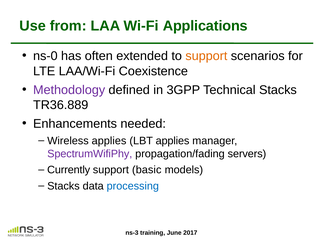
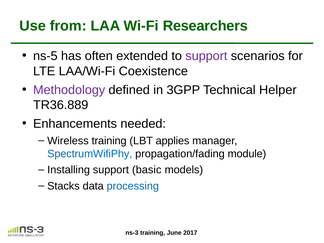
Applications: Applications -> Researchers (205, 26)
ns-0: ns-0 -> ns-5 (45, 56)
support colour: orange -> purple (206, 56)
Technical Stacks: Stacks -> Helper (278, 90)
Wireless applies: applies -> training (109, 141)
SpectrumWifiPhy colour: purple -> blue (90, 154)
servers: servers -> module (247, 154)
Currently: Currently -> Installing (69, 170)
